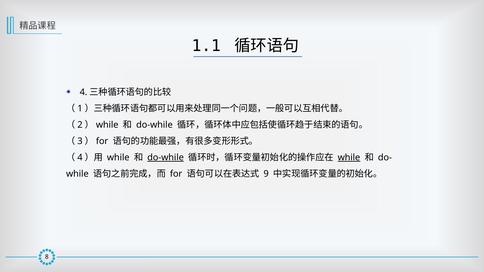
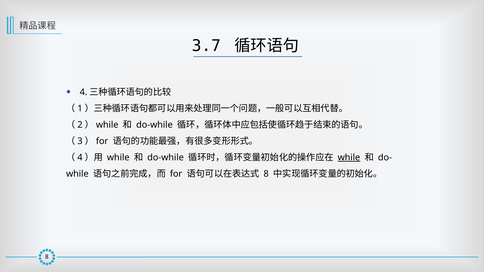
1.1: 1.1 -> 3.7 (206, 46)
do-while underline: present -> none (166, 158)
9: 9 -> 8 (266, 174)
